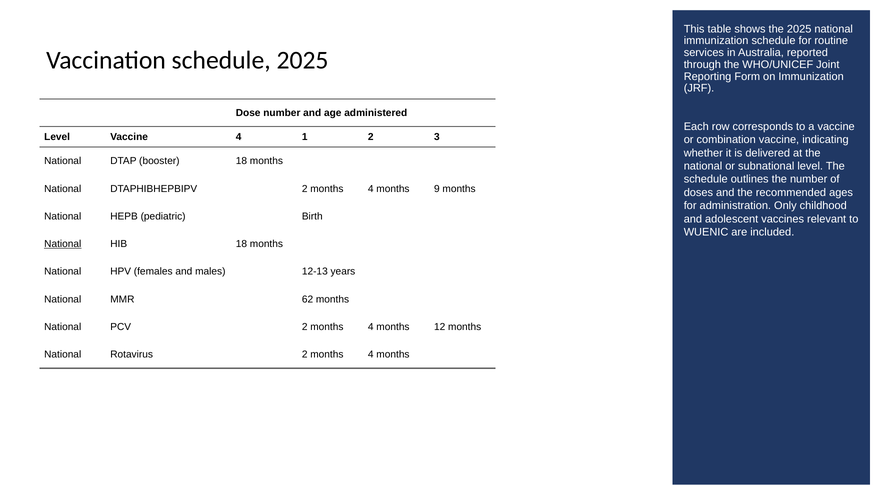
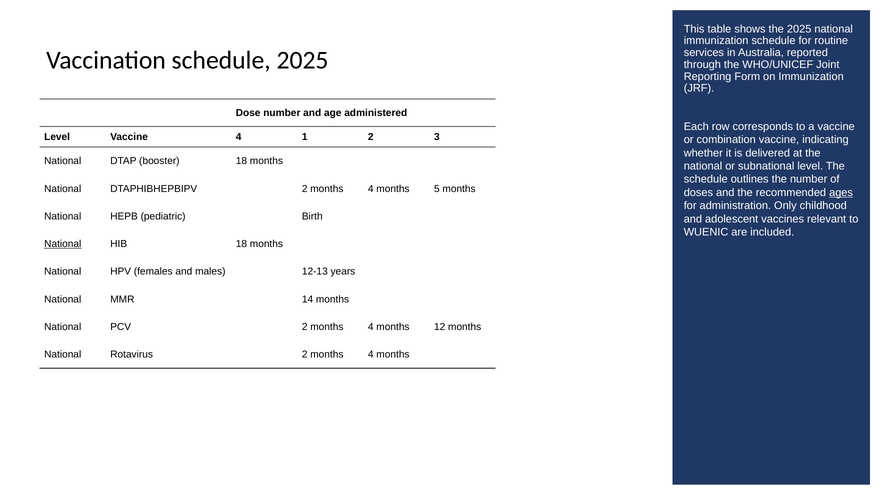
9: 9 -> 5 (437, 189)
ages underline: none -> present (841, 193)
62: 62 -> 14 (308, 300)
